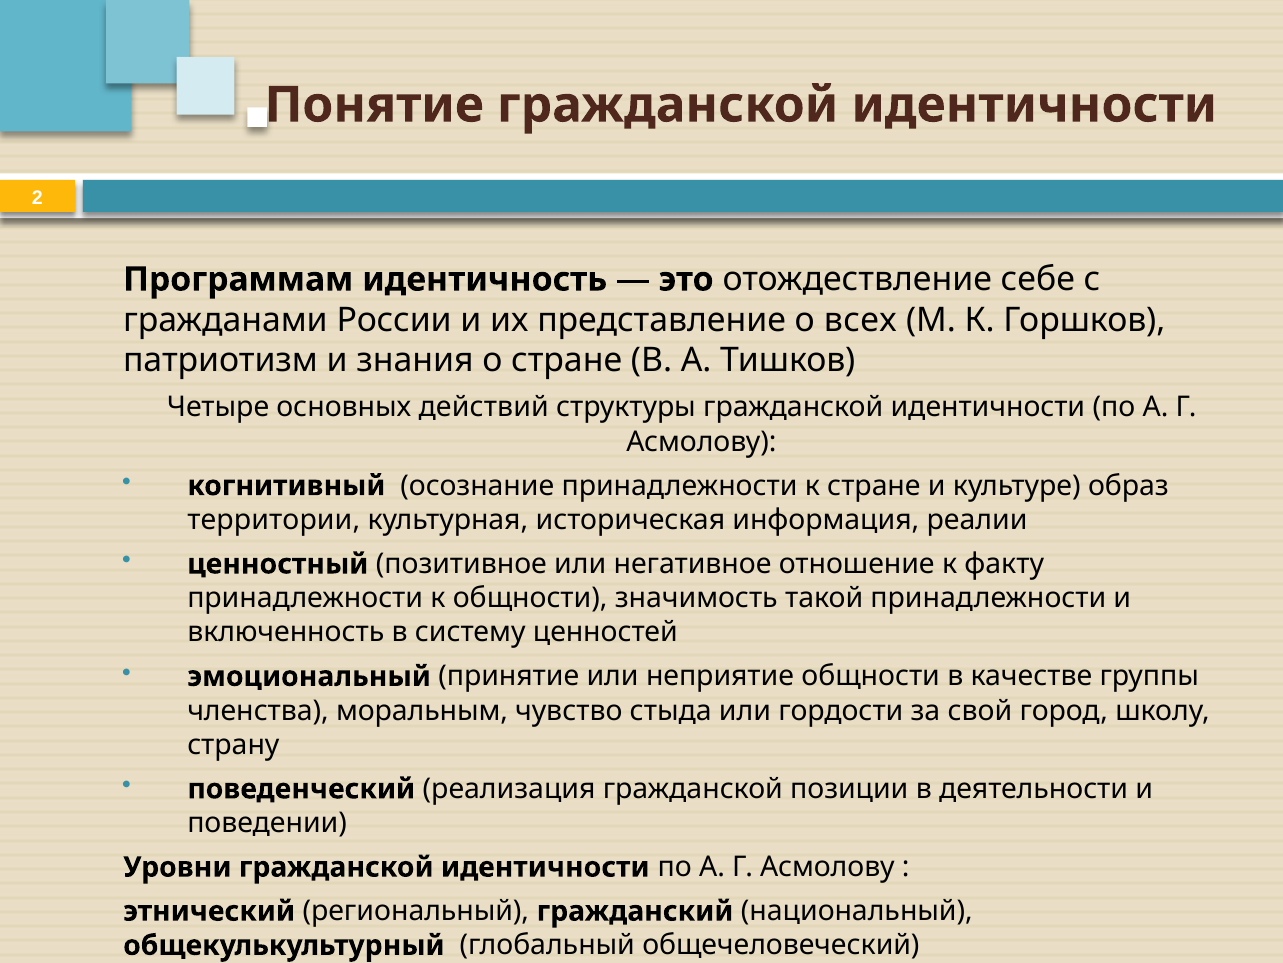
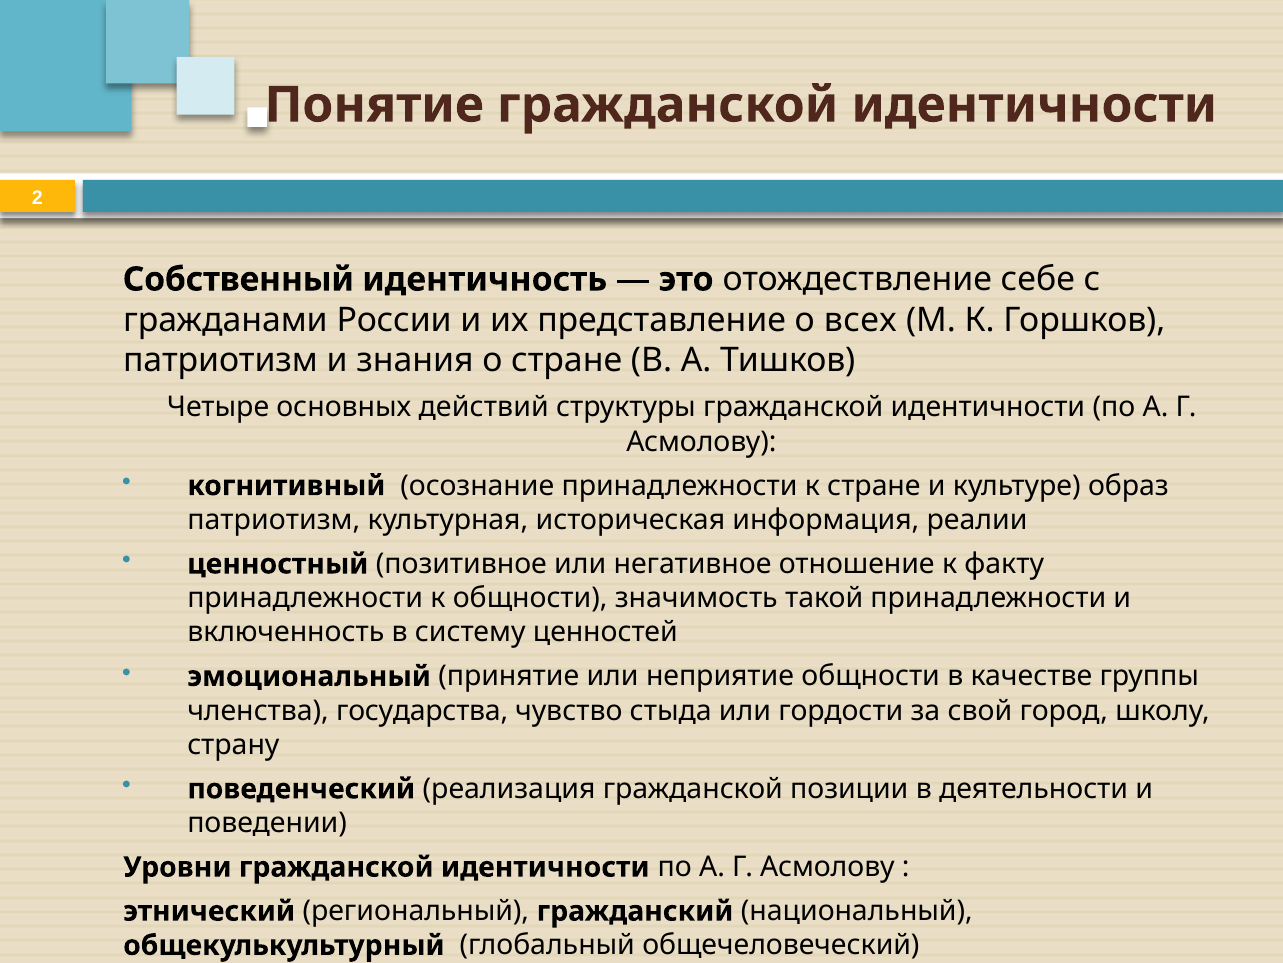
Программам: Программам -> Собственный (238, 279)
территории: территории -> патриотизм (274, 520)
моральным: моральным -> государства (422, 710)
